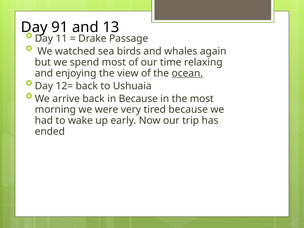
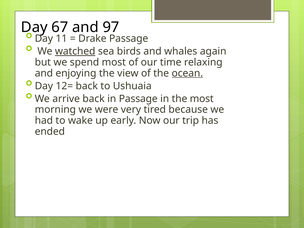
91: 91 -> 67 (60, 27)
13: 13 -> 97 (111, 27)
watched underline: none -> present (75, 51)
in Because: Because -> Passage (138, 99)
